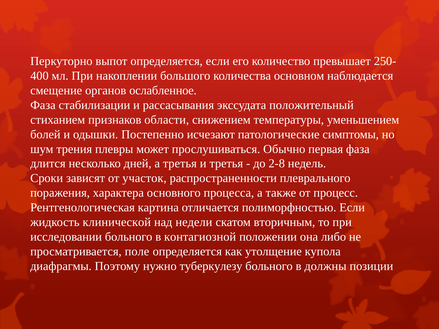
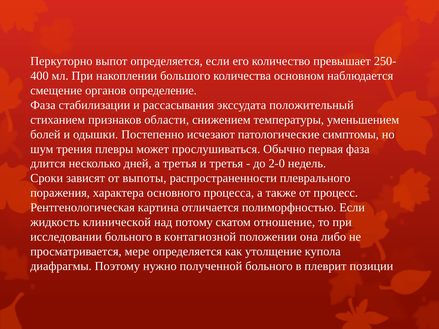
ослабленное: ослабленное -> определение (163, 91)
2-8: 2-8 -> 2-0 (277, 164)
участок: участок -> выпоты (144, 178)
недели: недели -> потому (194, 222)
вторичным: вторичным -> отношение (284, 222)
поле: поле -> мере (137, 252)
туберкулезу: туберкулезу -> полученной (211, 266)
должны: должны -> плеврит (325, 266)
